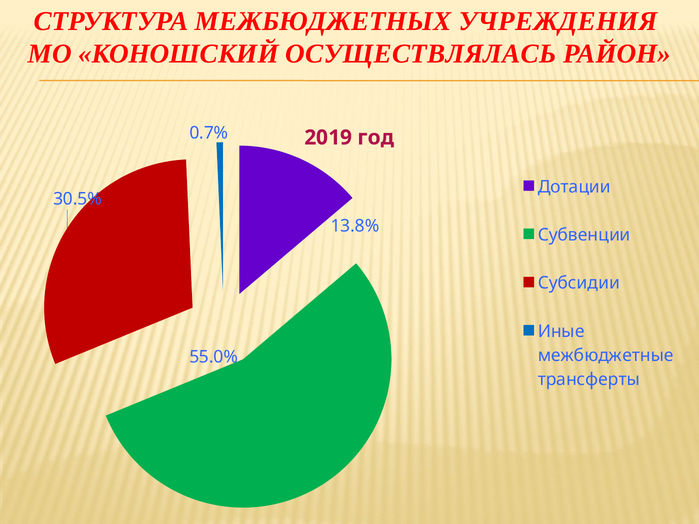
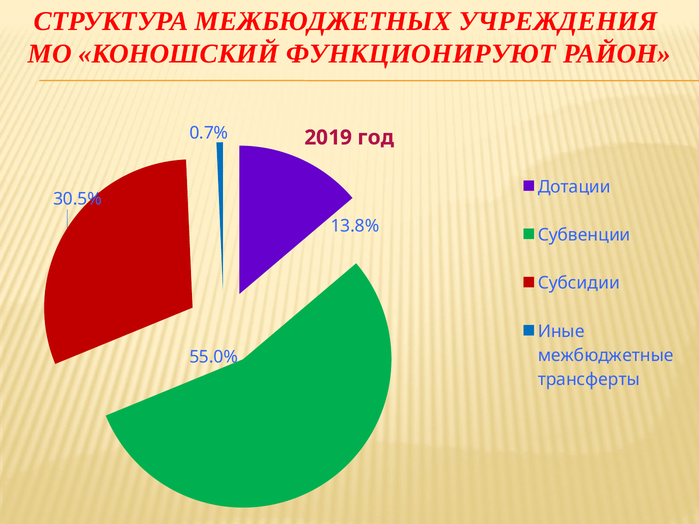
ОСУЩЕСТВЛЯЛАСЬ: ОСУЩЕСТВЛЯЛАСЬ -> ФУНКЦИОНИРУЮТ (421, 54)
